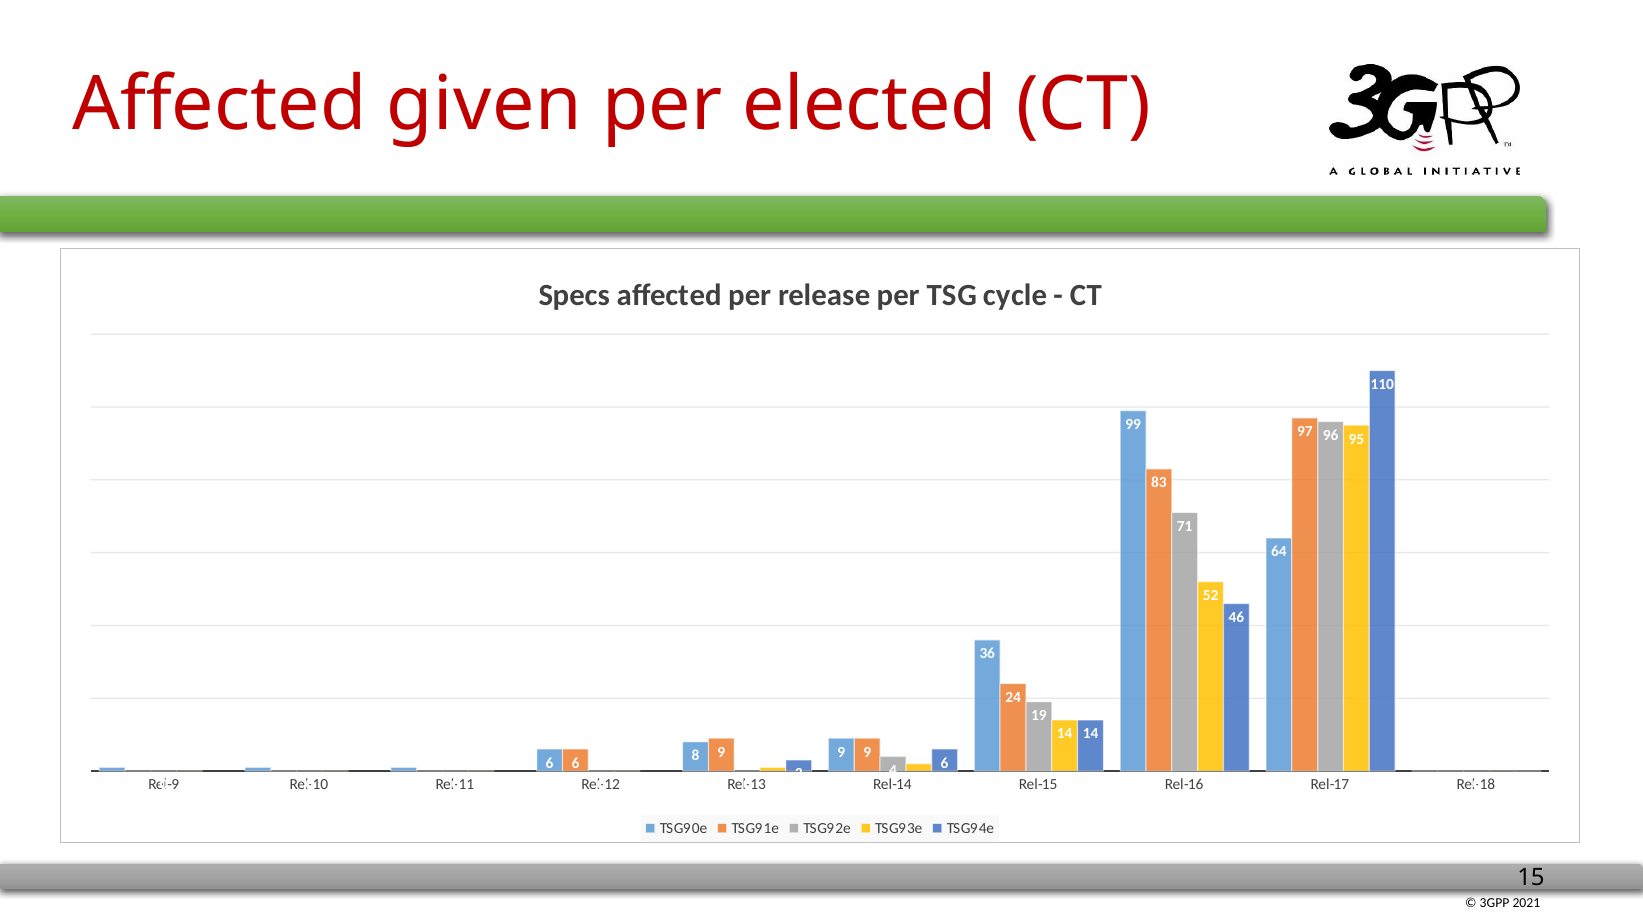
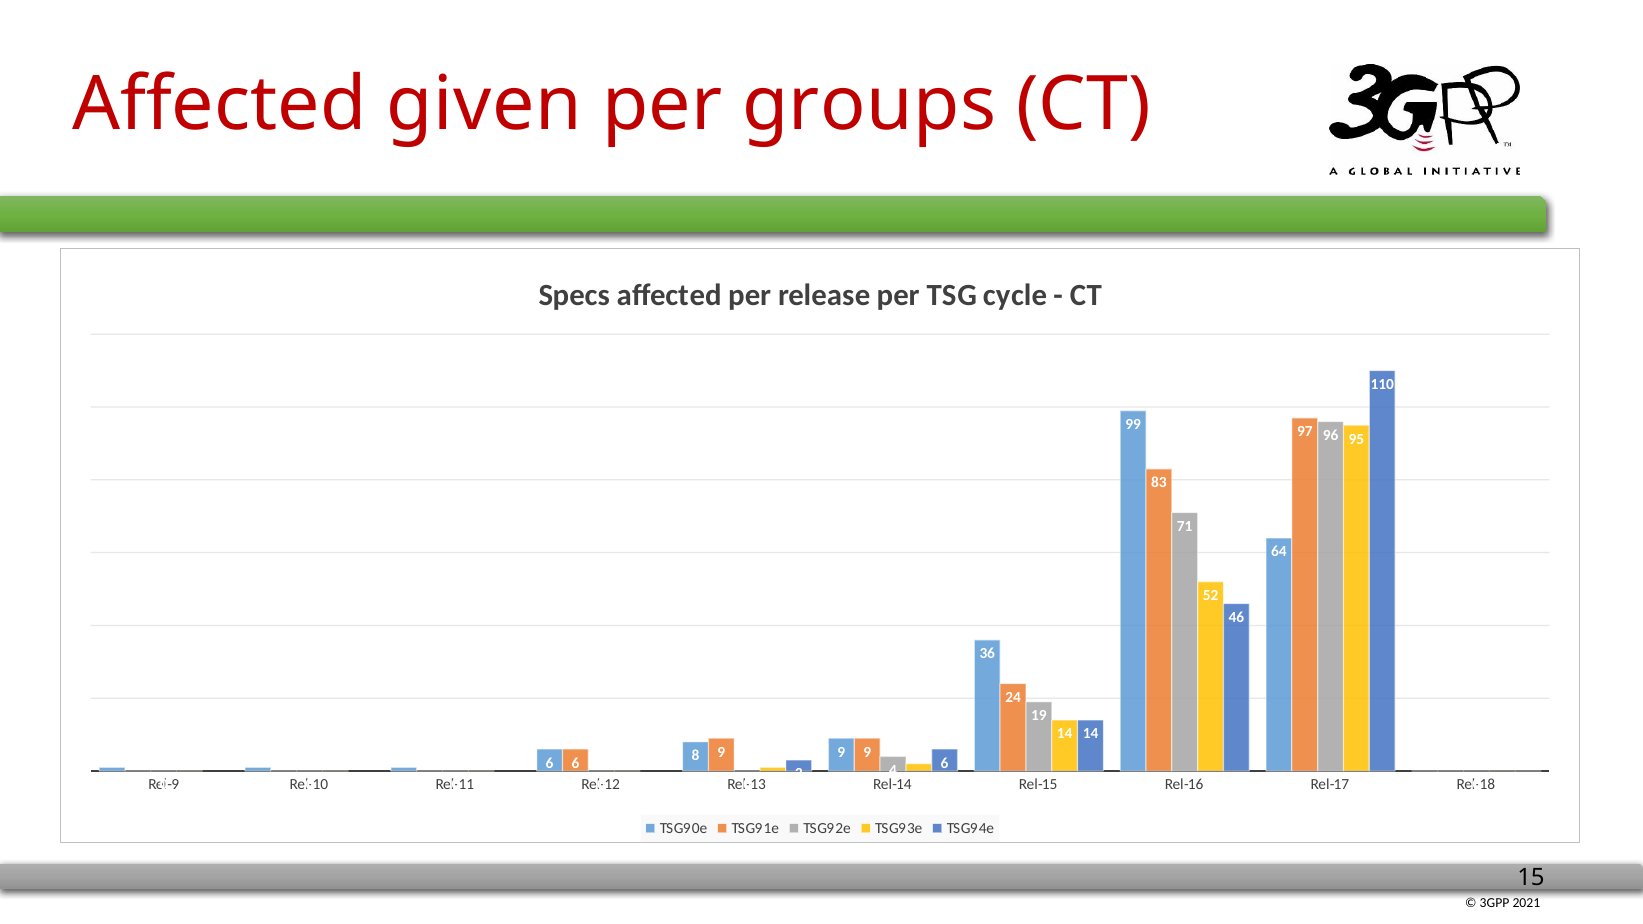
elected: elected -> groups (869, 104)
